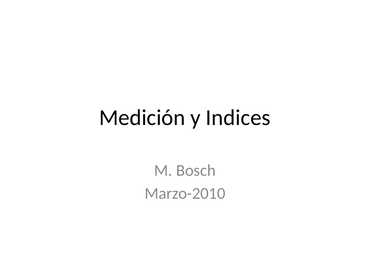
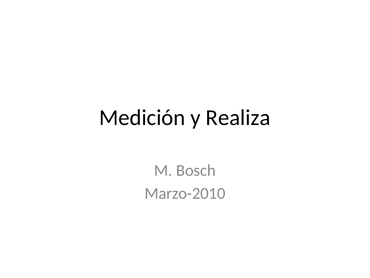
Indices: Indices -> Realiza (238, 118)
